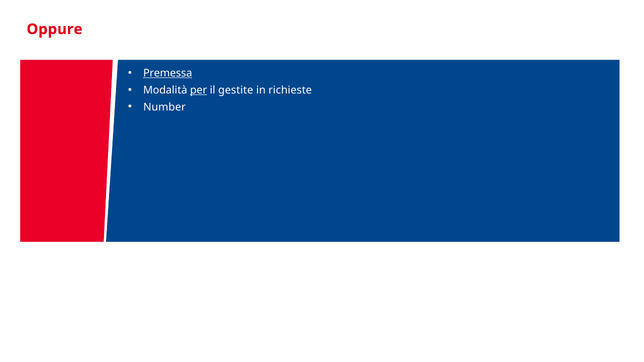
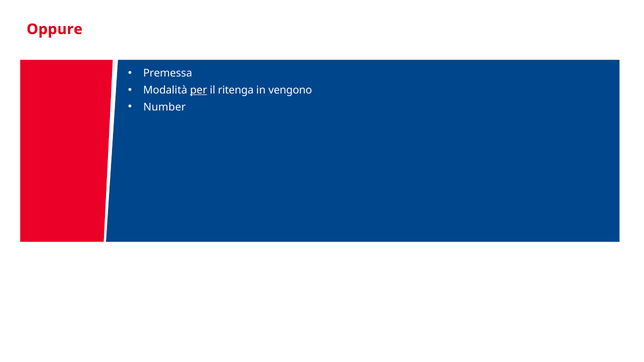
Premessa underline: present -> none (168, 73)
gestite: gestite -> ritenga (236, 90)
richieste: richieste -> vengono (290, 90)
